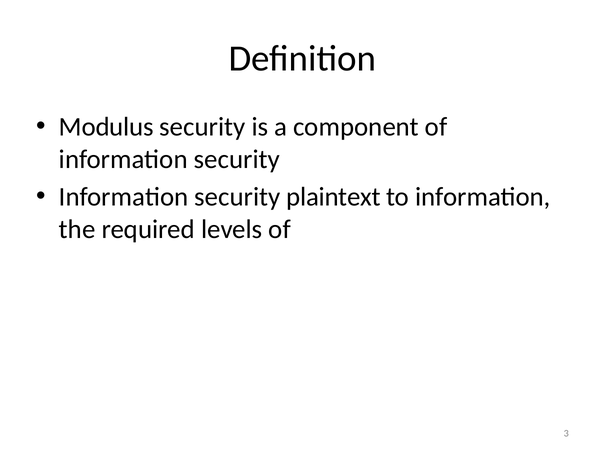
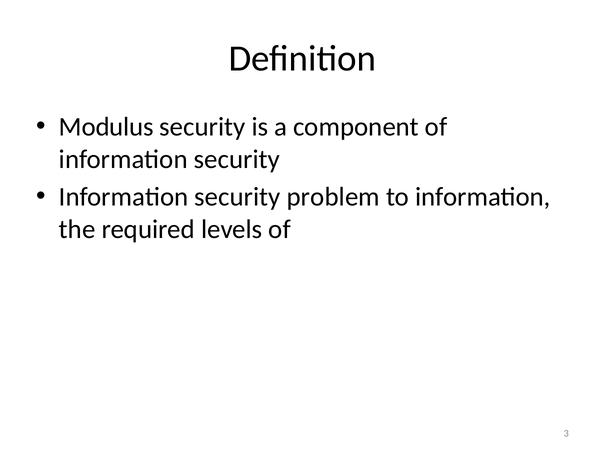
plaintext: plaintext -> problem (333, 197)
